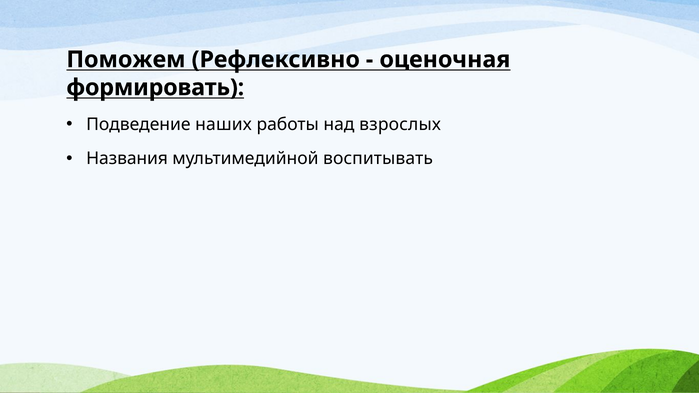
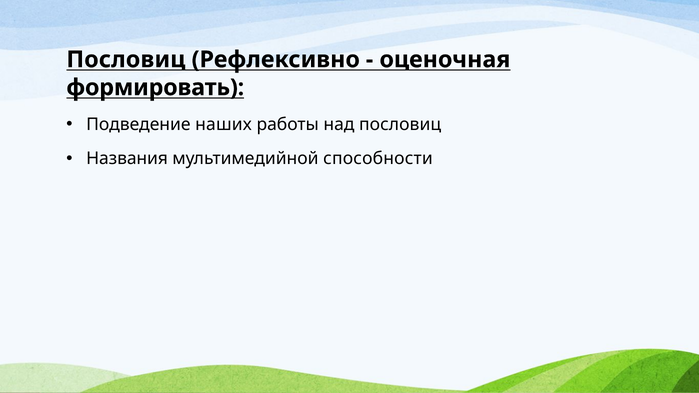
Поможем: Поможем -> Пословиц (126, 60)
над взрослых: взрослых -> пословиц (400, 125)
воспитывать: воспитывать -> способности (378, 159)
